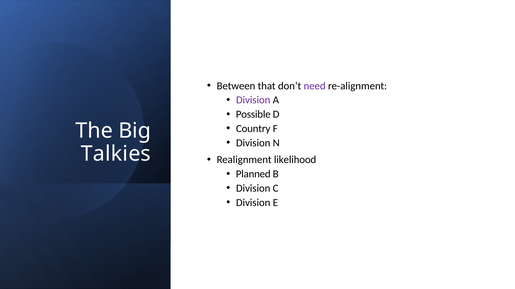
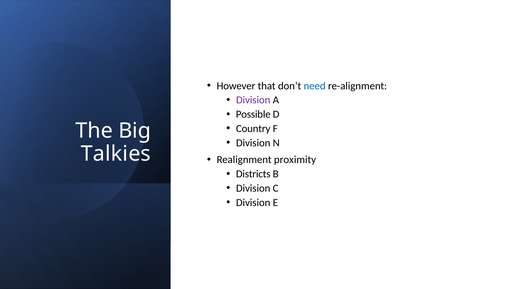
Between: Between -> However (236, 86)
need colour: purple -> blue (315, 86)
likelihood: likelihood -> proximity (295, 160)
Planned: Planned -> Districts (253, 174)
